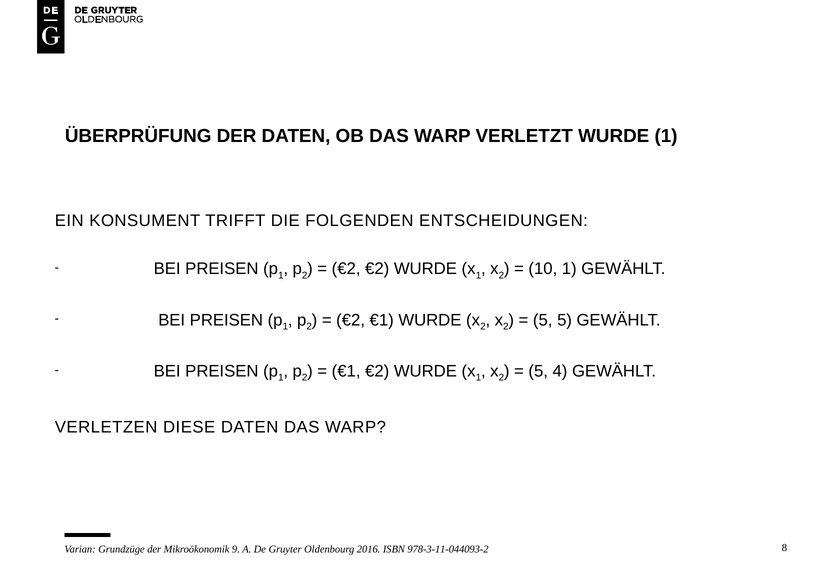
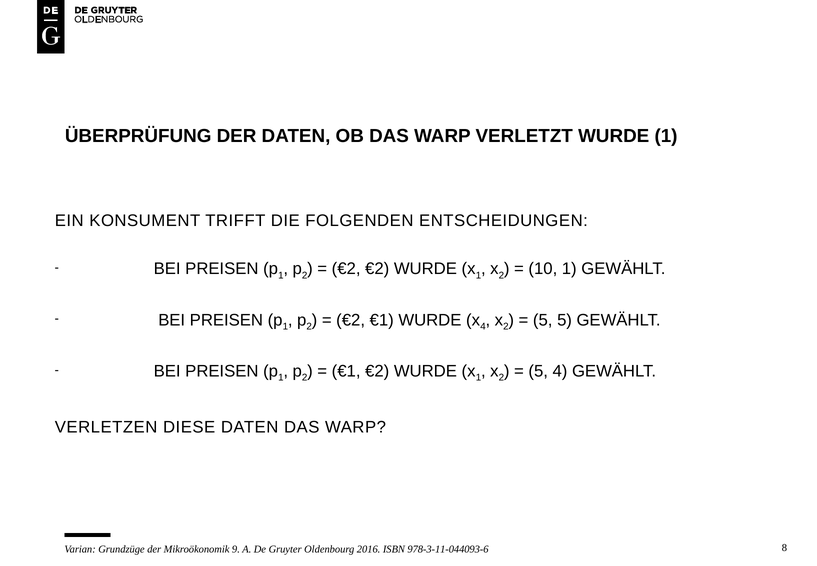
2: 2 -> 4 (483, 326)
978-3-11-044093-2: 978-3-11-044093-2 -> 978-3-11-044093-6 (448, 549)
